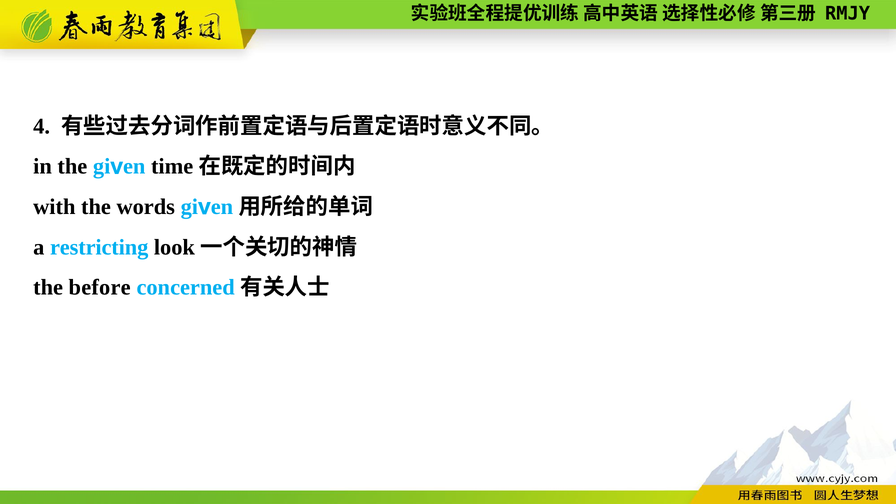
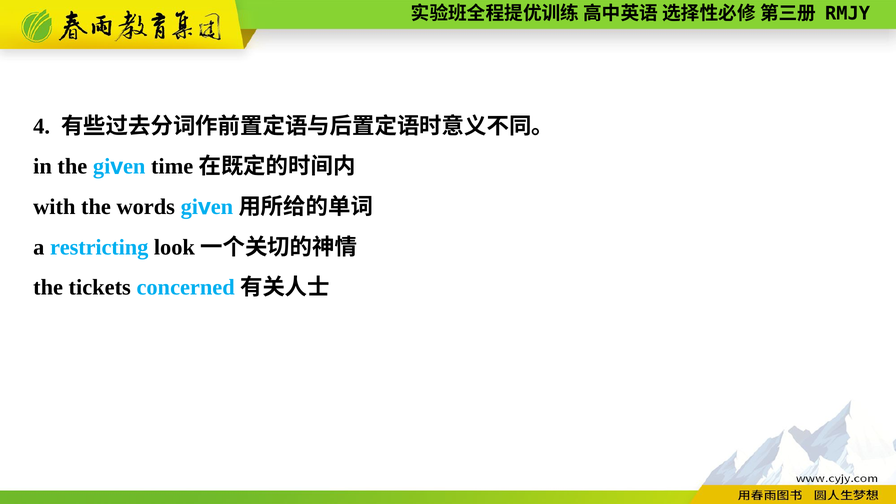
before: before -> tickets (100, 288)
